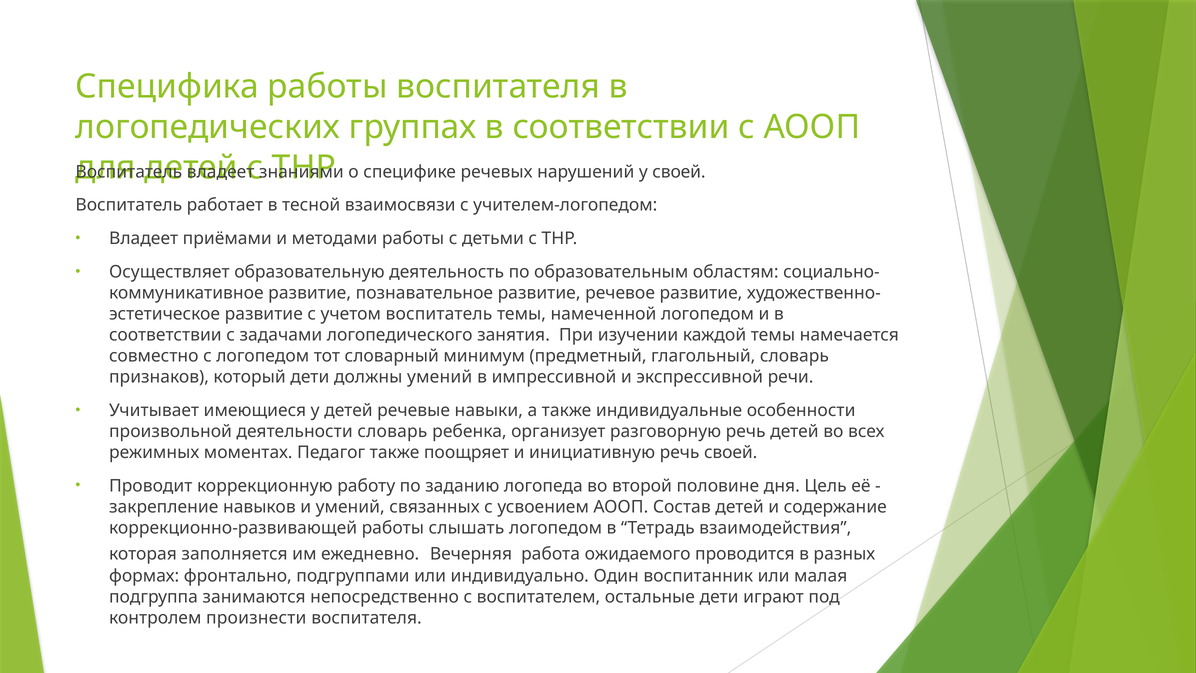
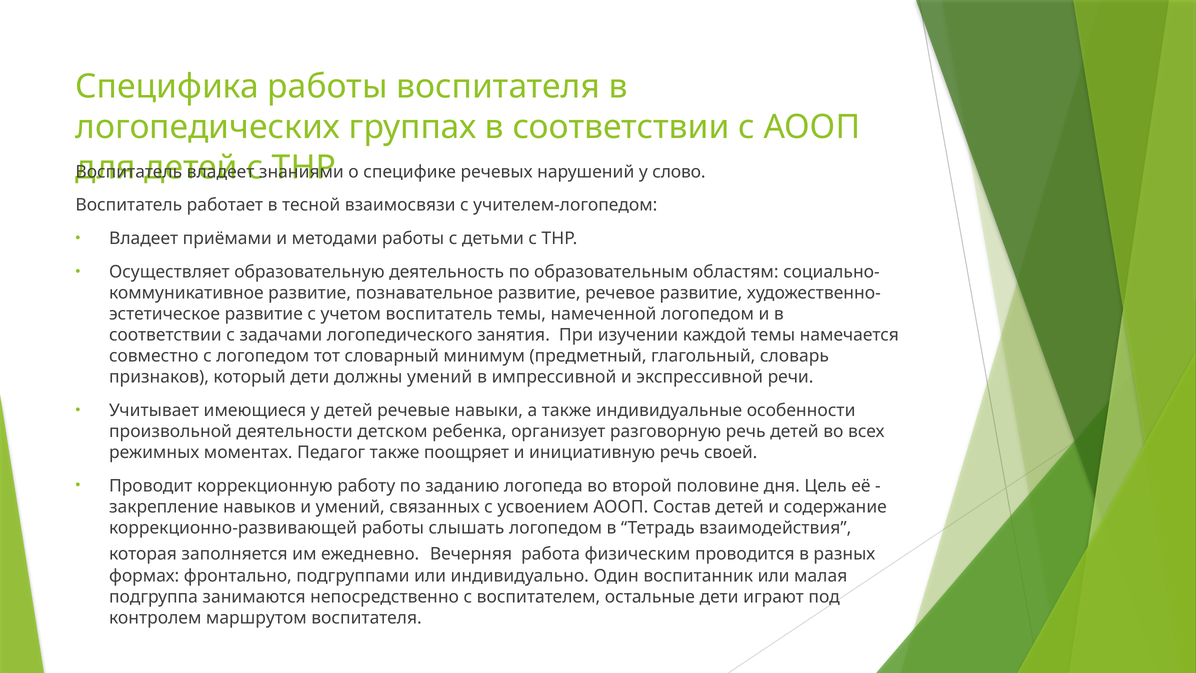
у своей: своей -> слово (679, 172)
деятельности словарь: словарь -> детском (392, 431)
ожидаемого: ожидаемого -> физическим (638, 554)
произнести: произнести -> маршрутом (256, 618)
